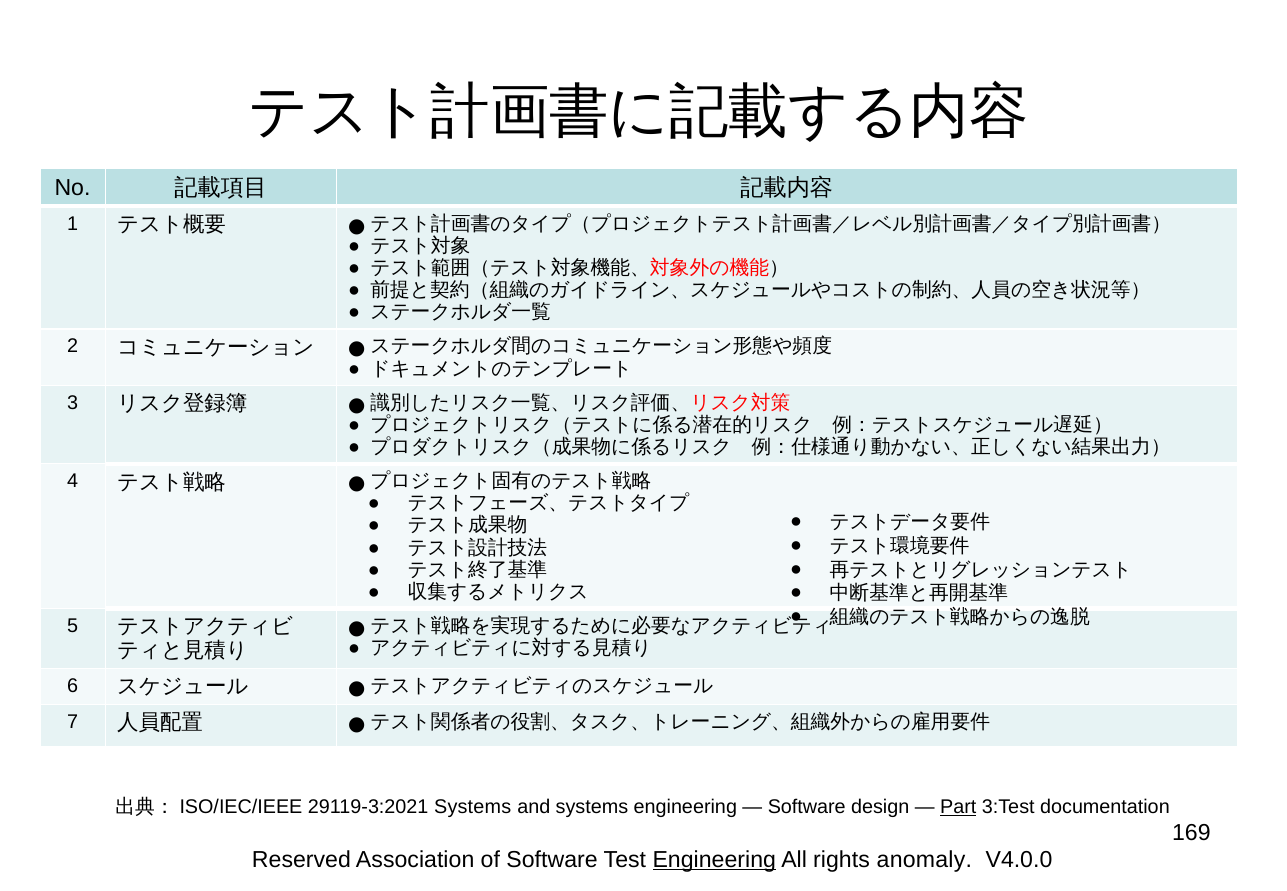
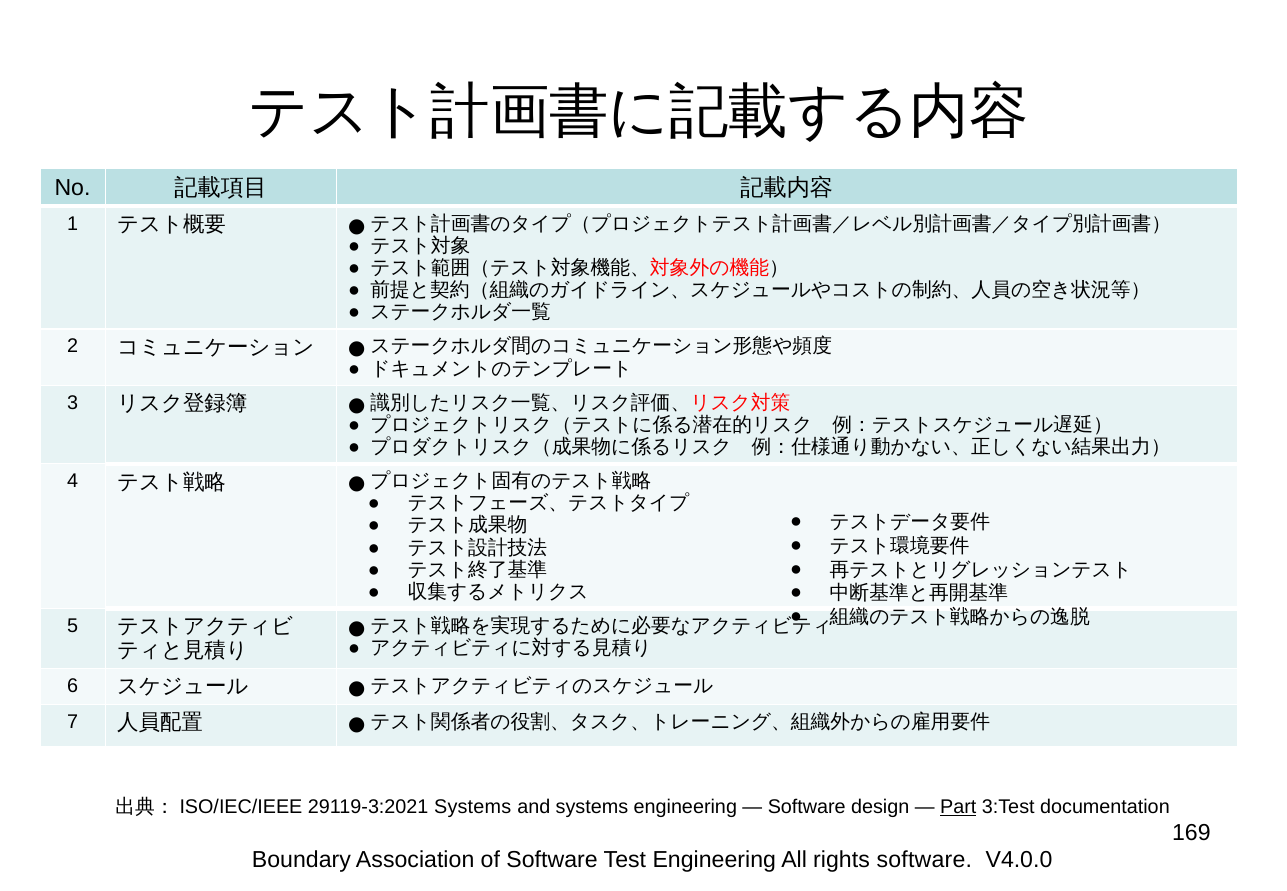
Reserved: Reserved -> Boundary (301, 860)
Engineering underline: present -> none (714, 860)
rights anomaly: anomaly -> software (924, 860)
